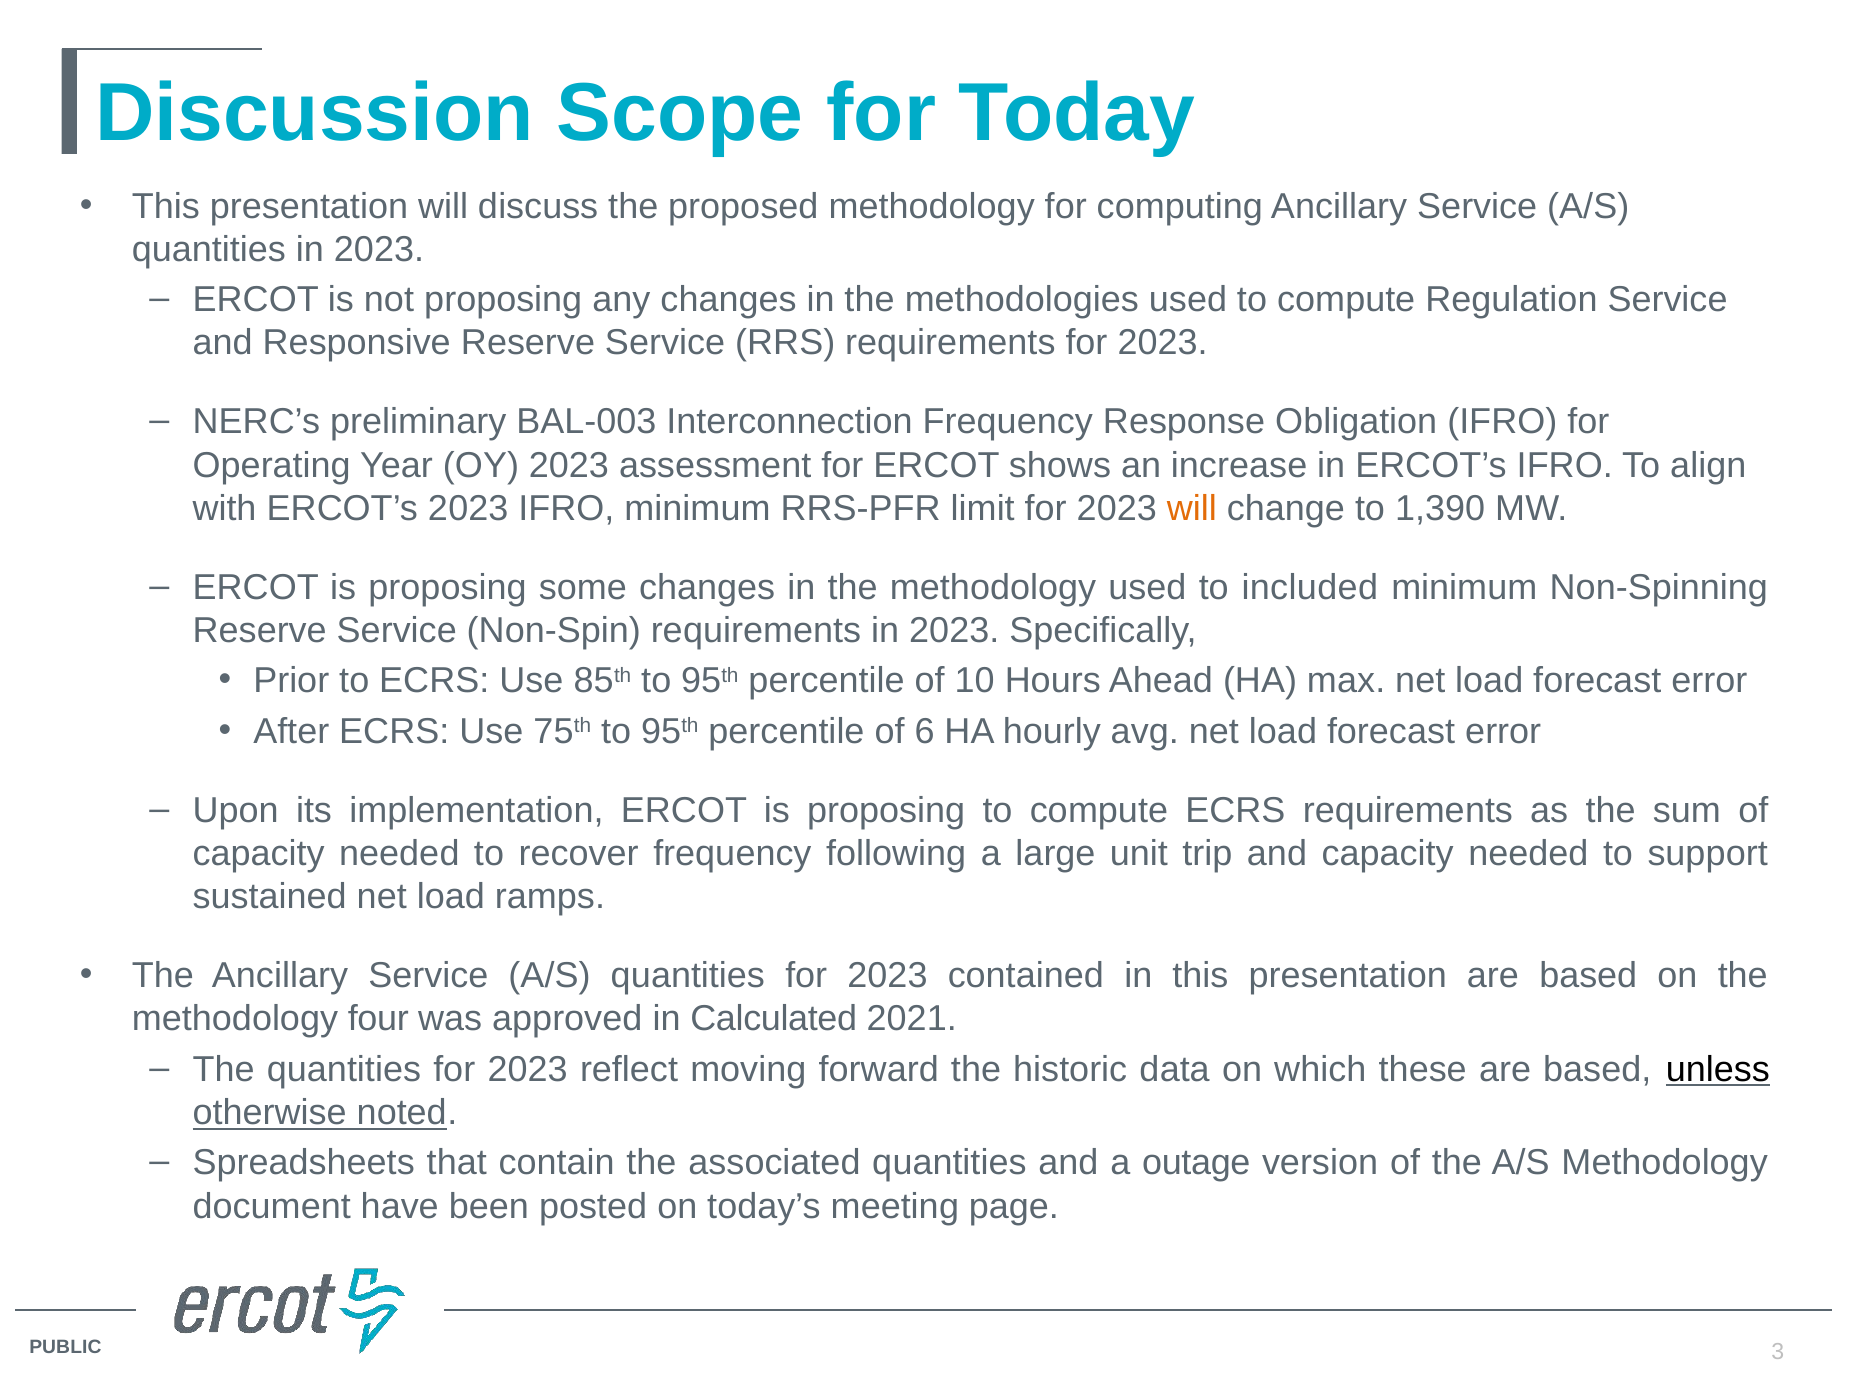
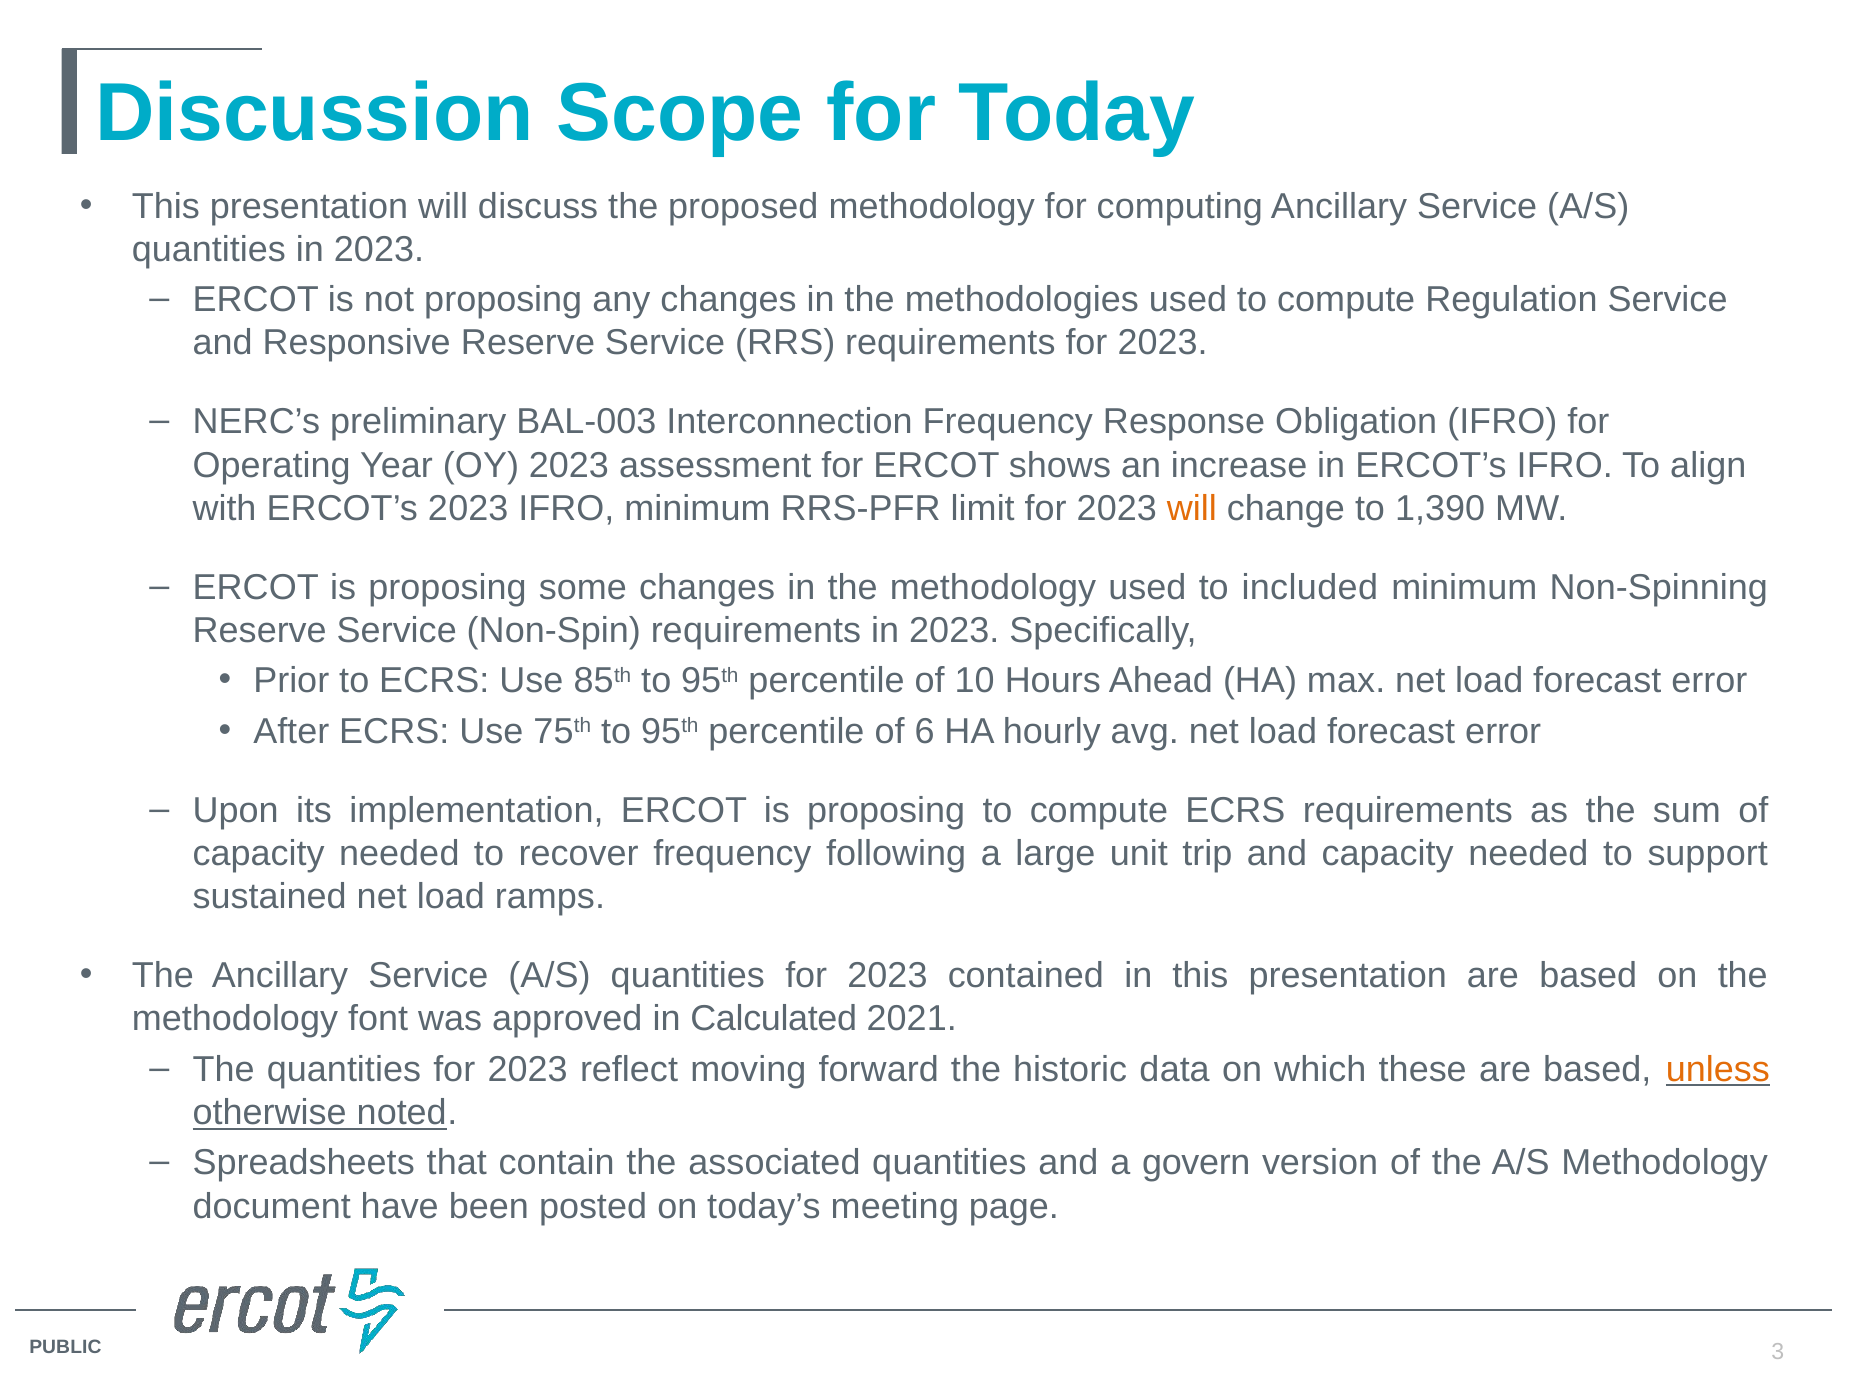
four: four -> font (378, 1019)
unless colour: black -> orange (1718, 1070)
outage: outage -> govern (1196, 1163)
